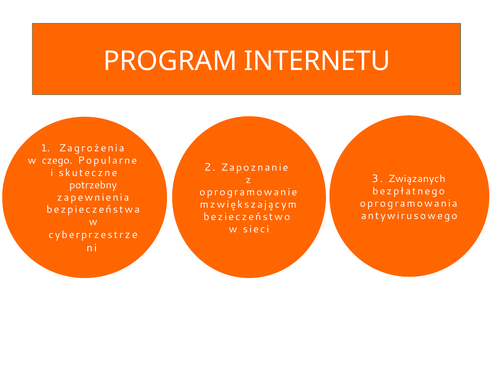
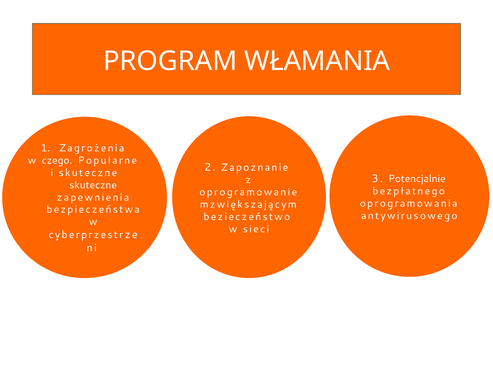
INTERNETU: INTERNETU -> WŁAMANIA (317, 61)
Związanych: Związanych -> Potencjalnie (417, 179)
potrzebny: potrzebny -> skuteczne (93, 185)
